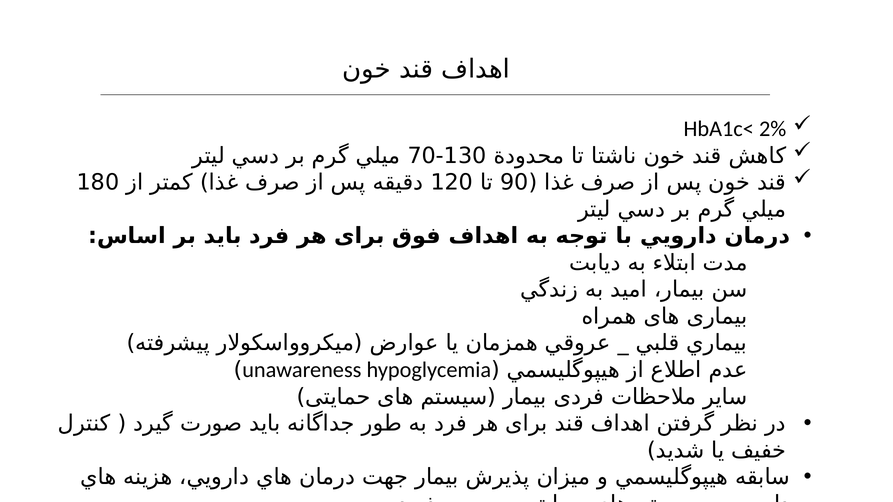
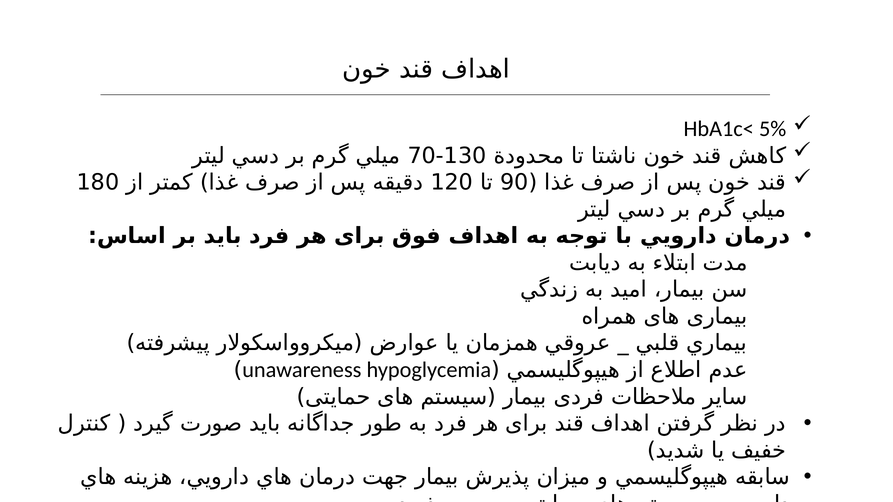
2%: 2% -> 5% (773, 129)
